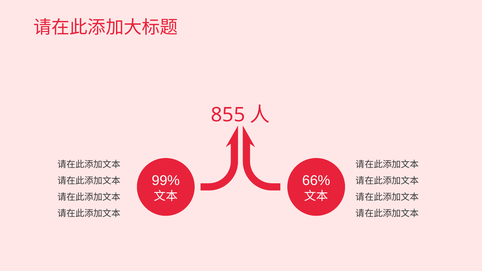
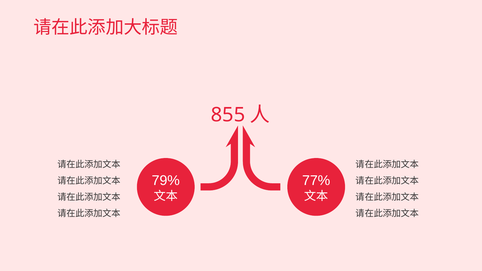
99%: 99% -> 79% (166, 181)
66%: 66% -> 77% (316, 181)
